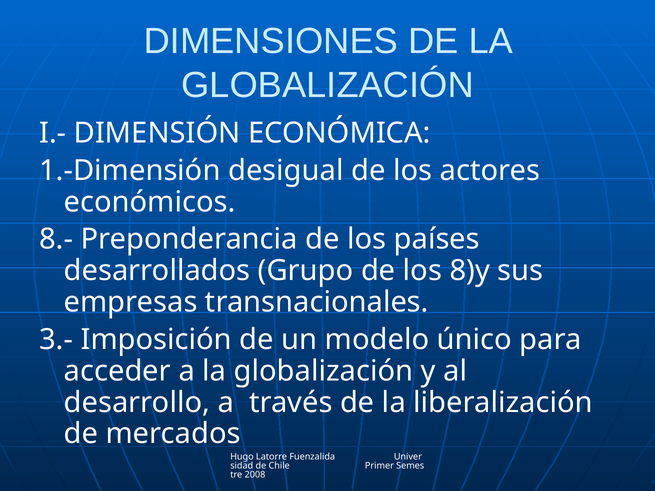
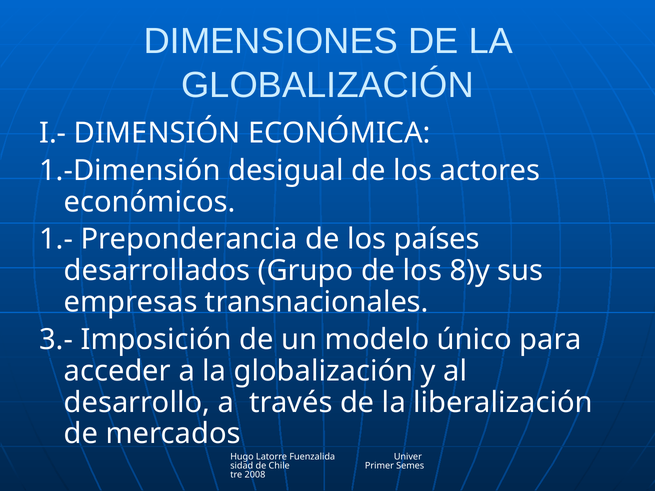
8.-: 8.- -> 1.- (56, 239)
